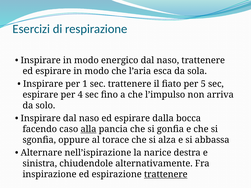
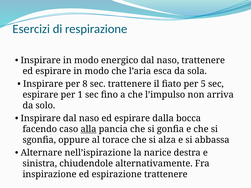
1: 1 -> 8 (85, 84)
4: 4 -> 1 (80, 95)
trattenere underline: present -> none (166, 175)
